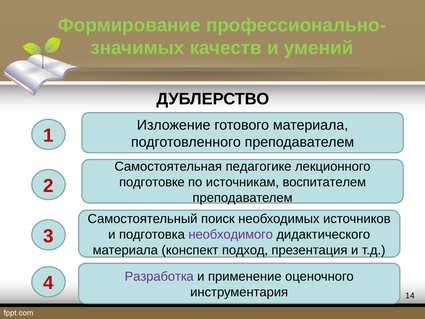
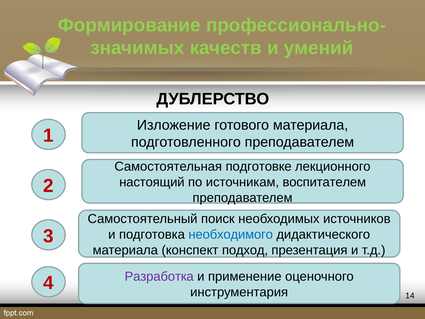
педагогике: педагогике -> подготовке (259, 166)
подготовке: подготовке -> настоящий (152, 182)
необходимого colour: purple -> blue (231, 234)
